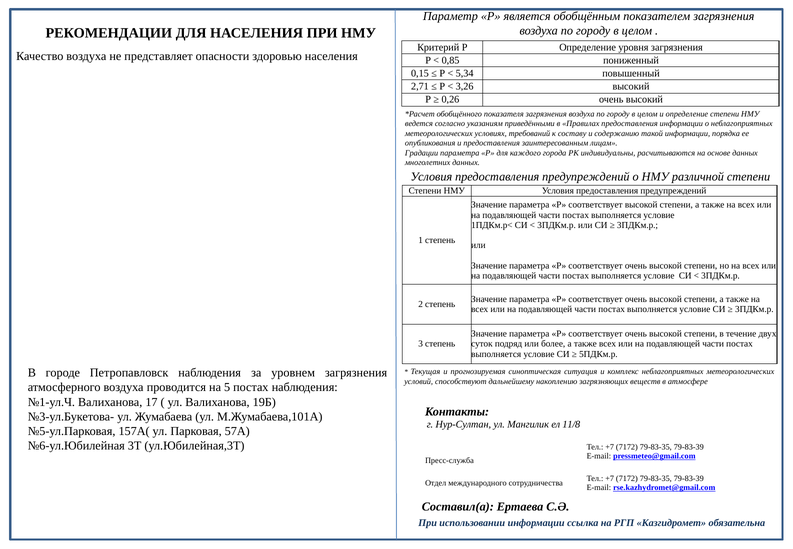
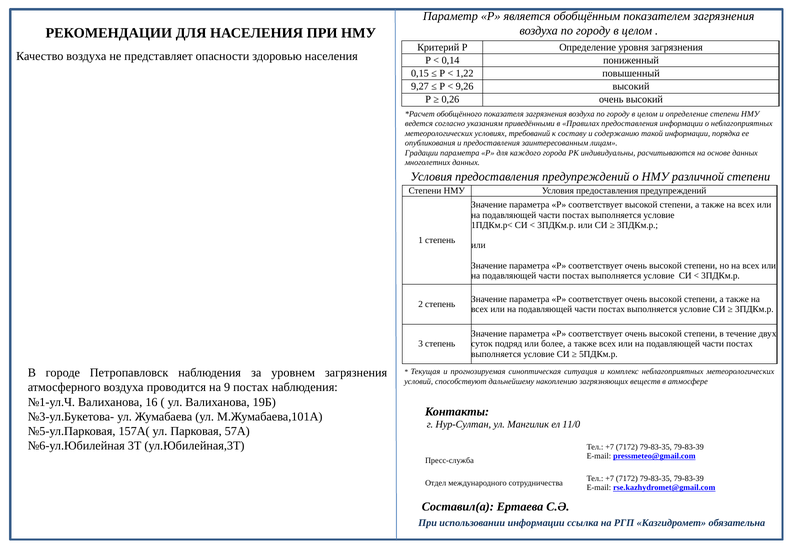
0,85: 0,85 -> 0,14 (451, 60)
5,34: 5,34 -> 1,22 (465, 73)
2,71: 2,71 -> 9,27 (420, 86)
3,26: 3,26 -> 9,26 (465, 86)
5: 5 -> 9 (227, 387)
17: 17 -> 16 (151, 402)
11/8: 11/8 -> 11/0 (571, 424)
